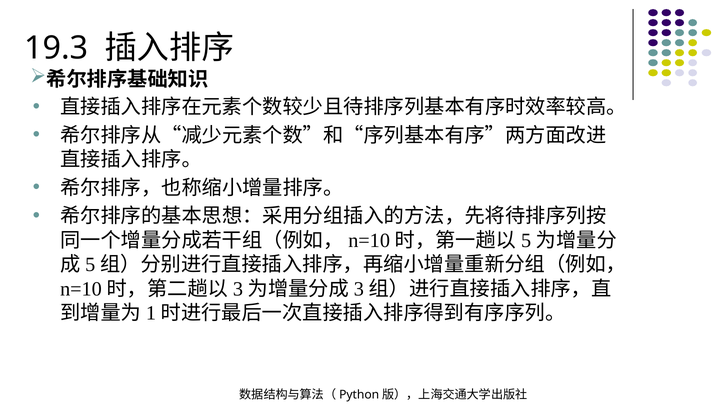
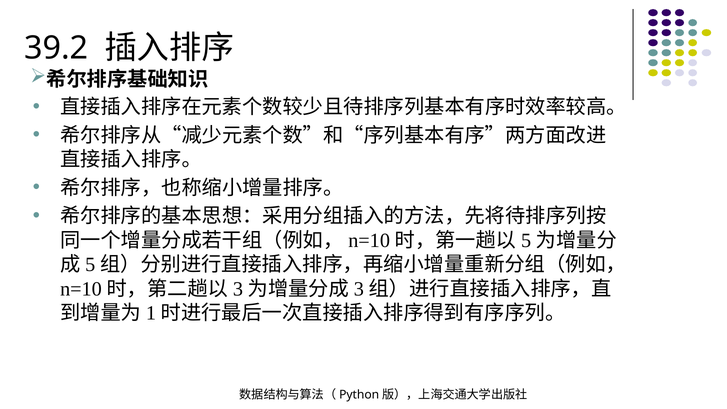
19.3: 19.3 -> 39.2 (56, 48)
